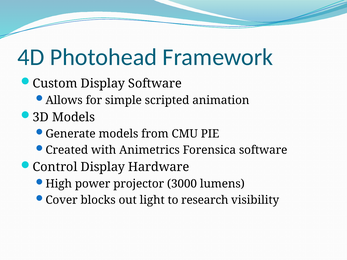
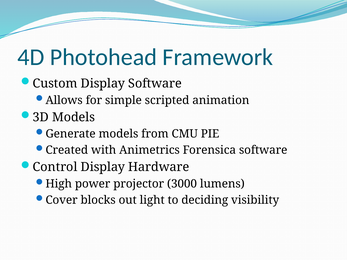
research: research -> deciding (205, 200)
